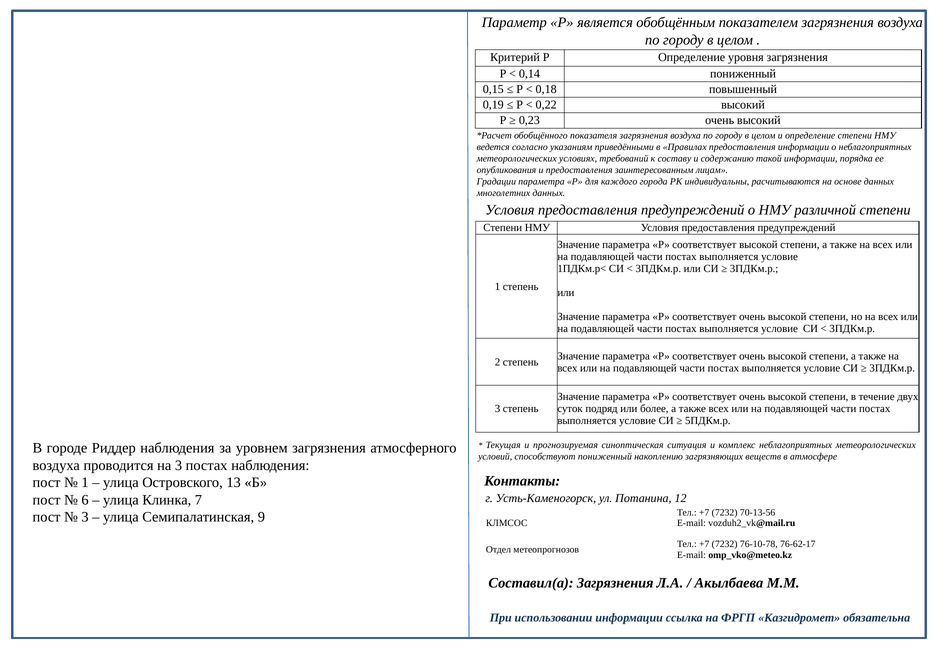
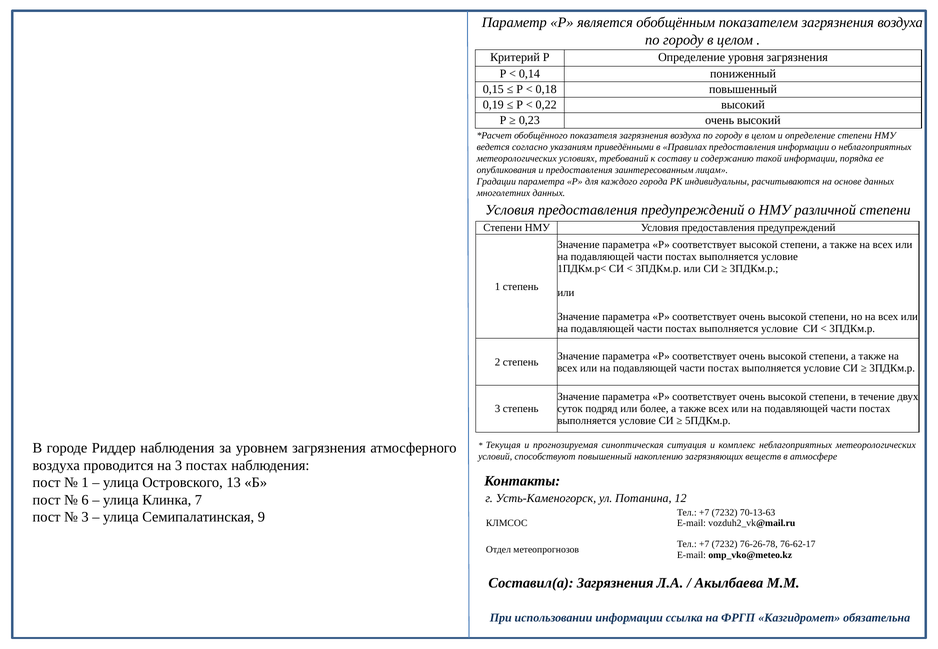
способствуют пониженный: пониженный -> повышенный (605, 457)
70-13-56: 70-13-56 -> 70-13-63 (758, 513)
76-10-78: 76-10-78 -> 76-26-78 (759, 545)
